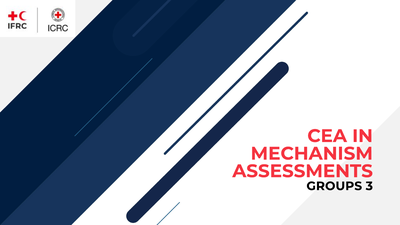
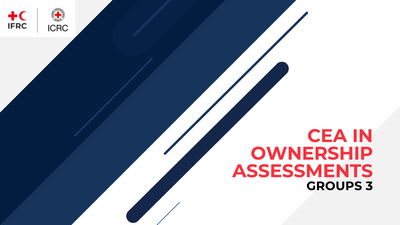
MECHANISM: MECHANISM -> OWNERSHIP (312, 154)
